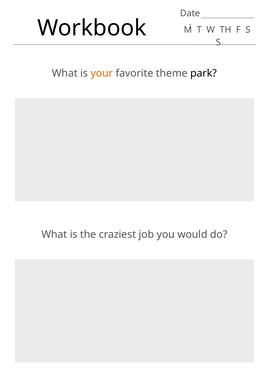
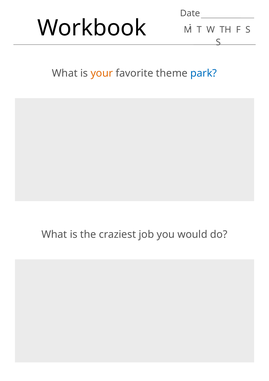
park colour: black -> blue (204, 73)
